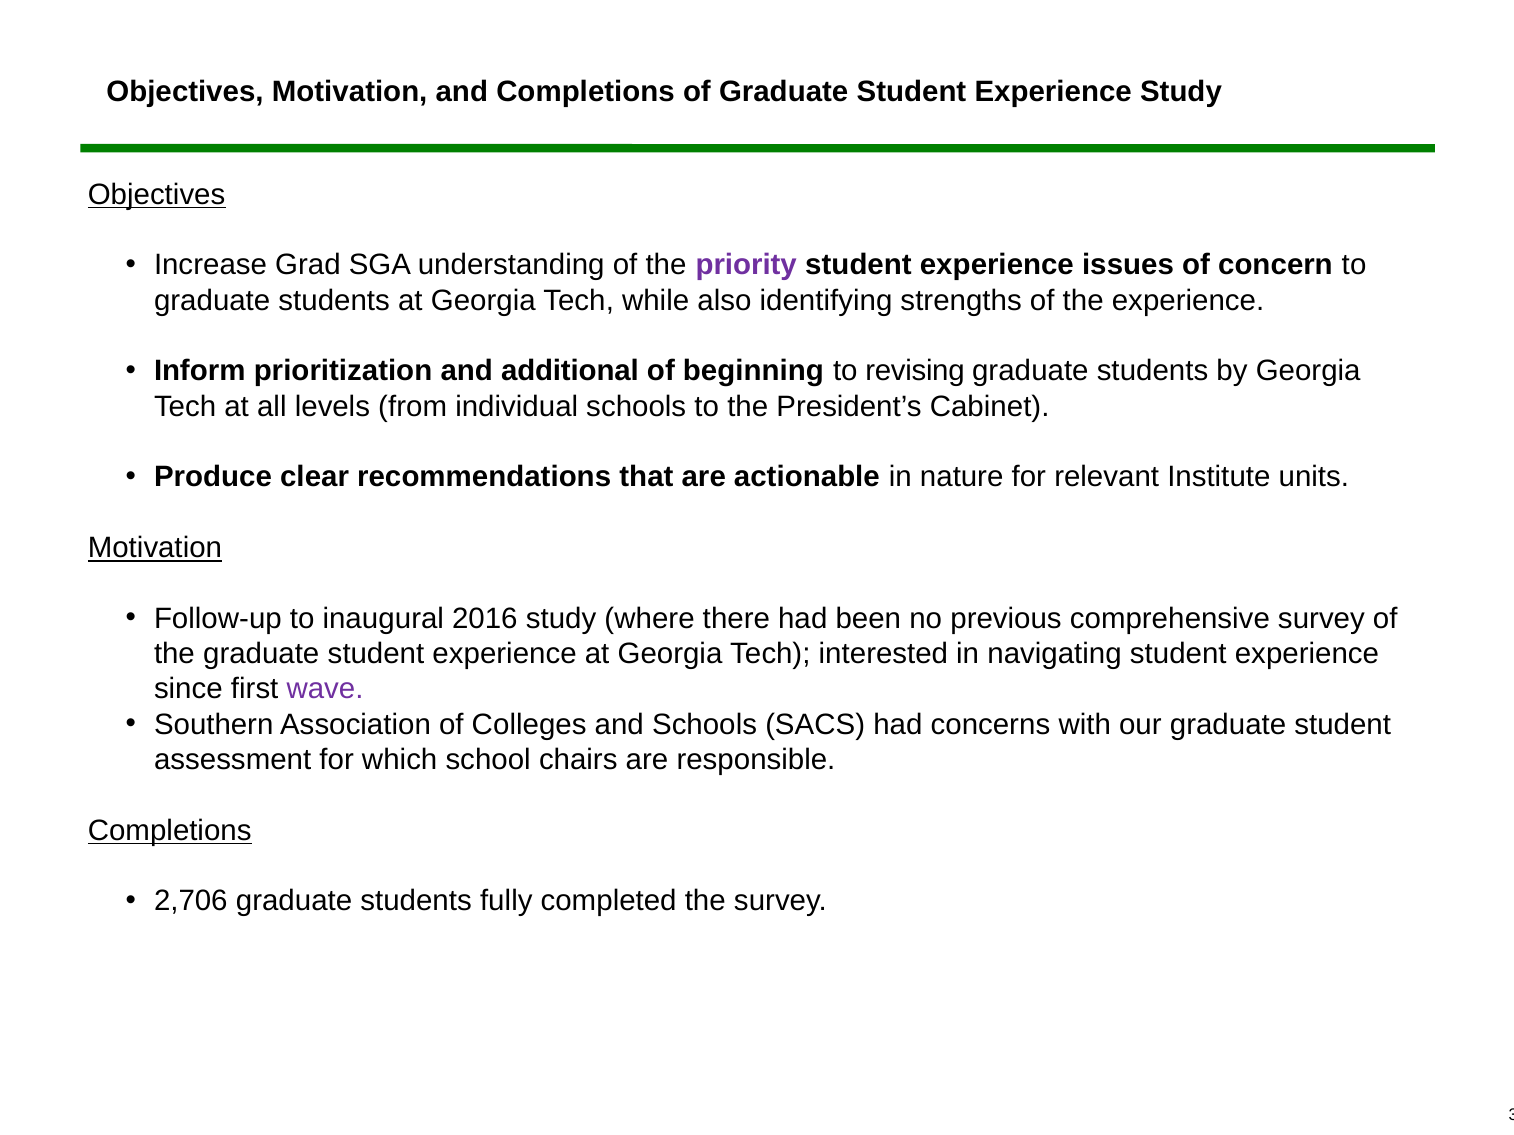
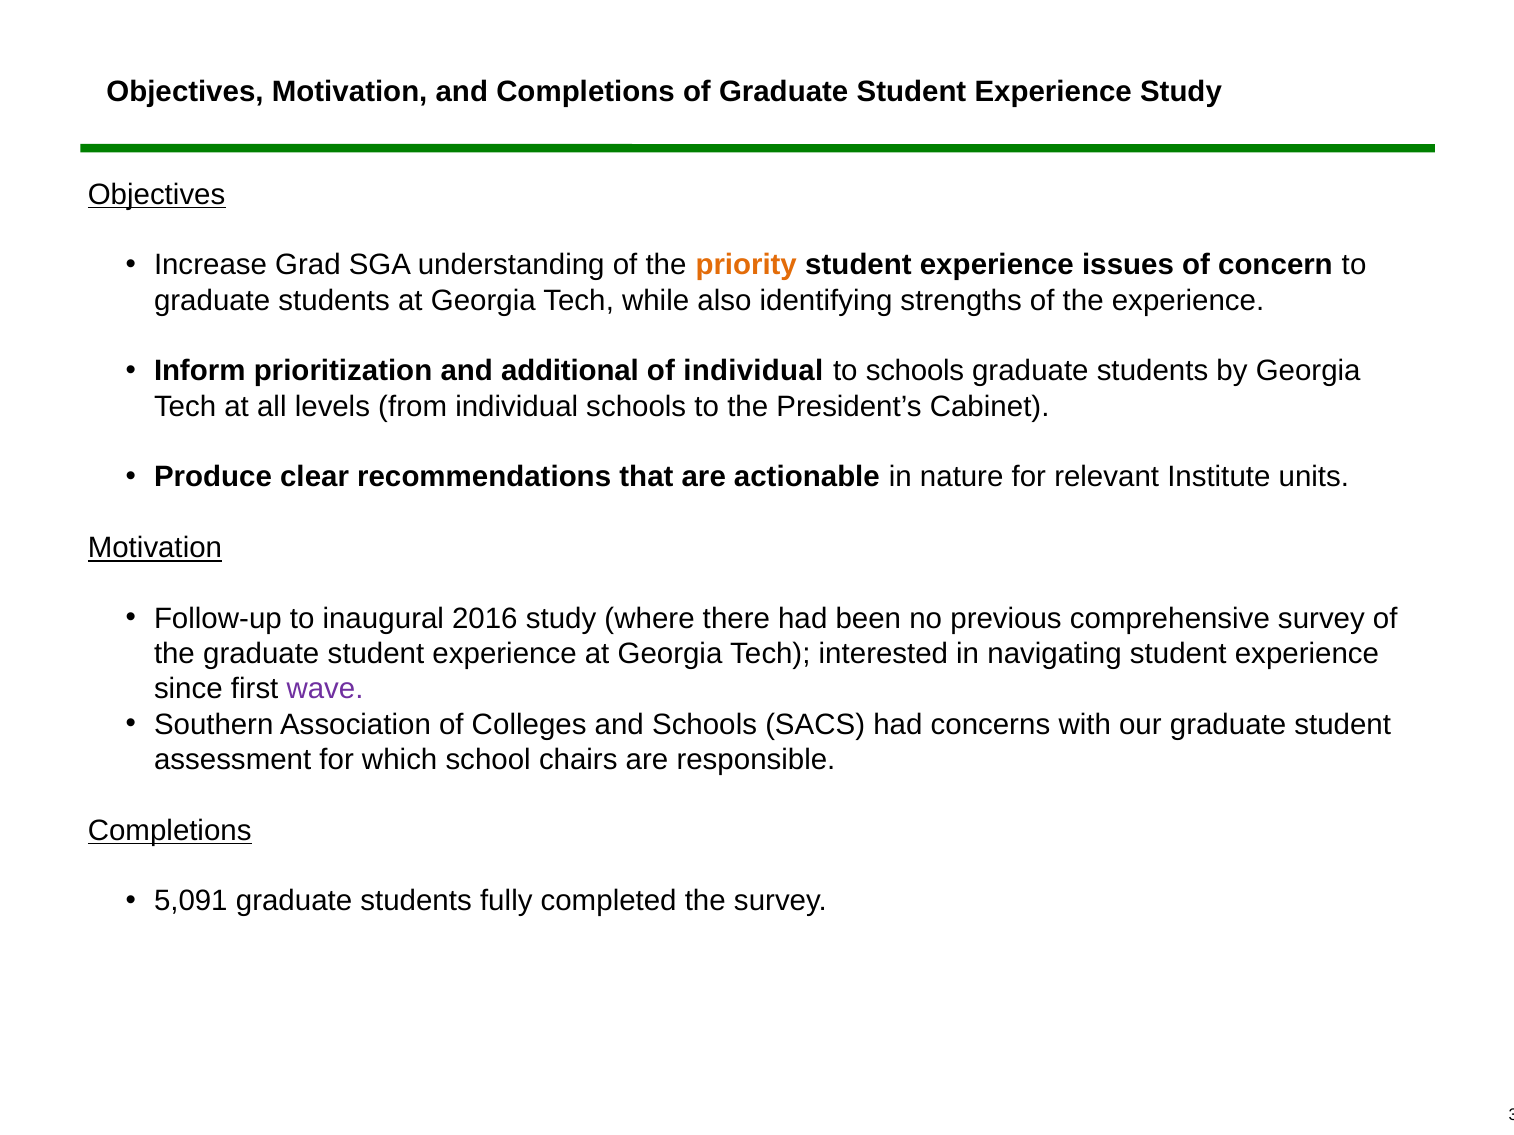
priority colour: purple -> orange (746, 265)
of beginning: beginning -> individual (753, 371)
to revising: revising -> schools (915, 371)
2,706: 2,706 -> 5,091 (191, 901)
